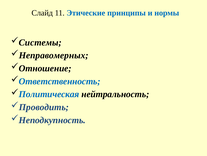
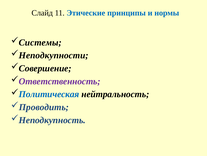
Неправомерных: Неправомерных -> Неподкупности (54, 55)
Отношение: Отношение -> Совершение (45, 68)
Ответственность colour: blue -> purple (60, 81)
